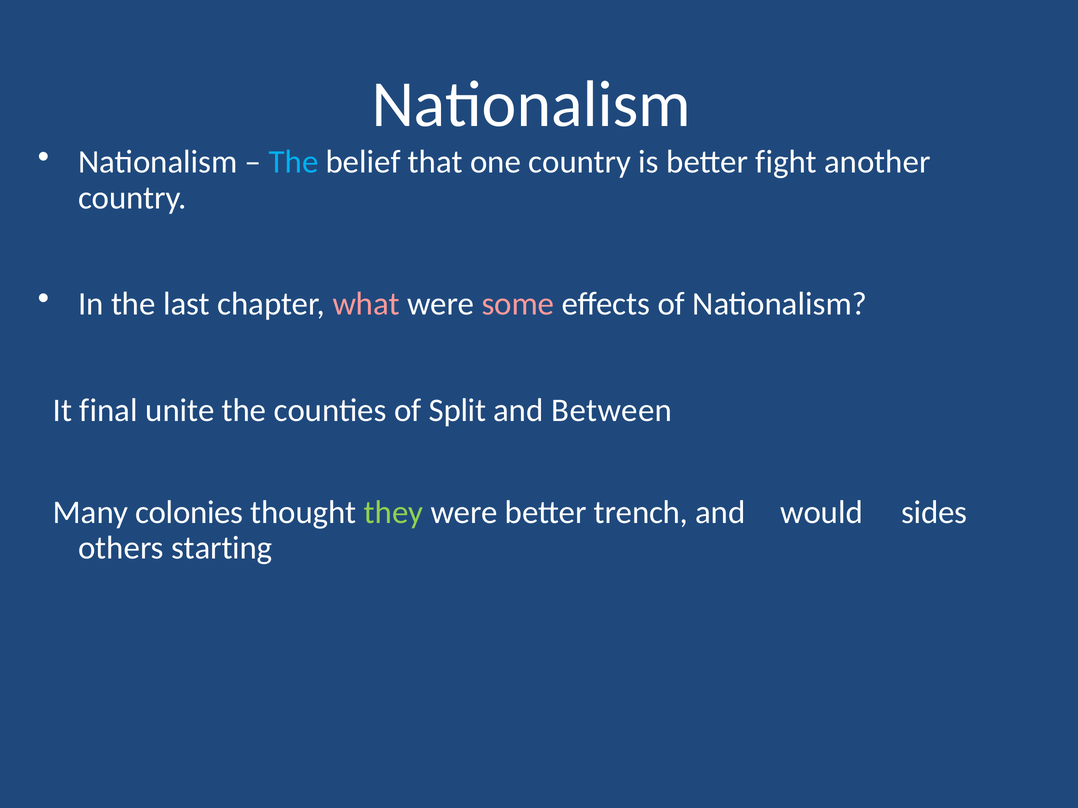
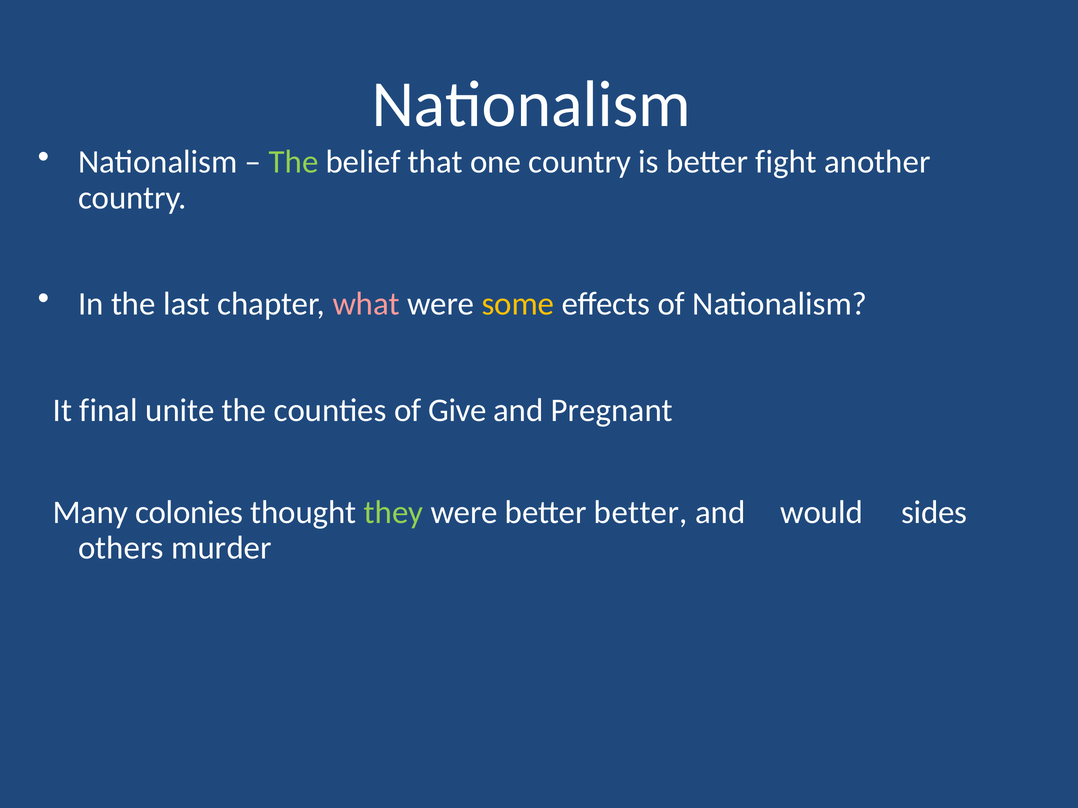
The colour: light blue -> light green (294, 162)
some colour: pink -> yellow (518, 304)
Split: Split -> Give (457, 410)
Between: Between -> Pregnant (612, 410)
better trench: trench -> better (641, 513)
starting: starting -> murder (222, 548)
